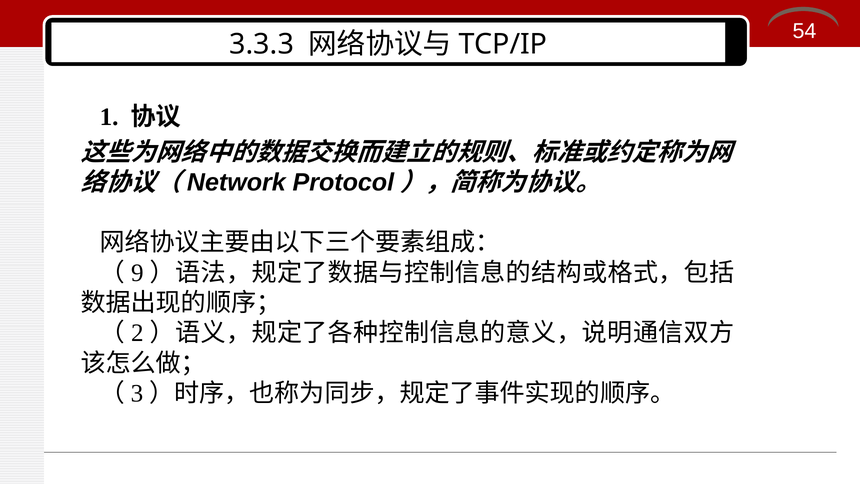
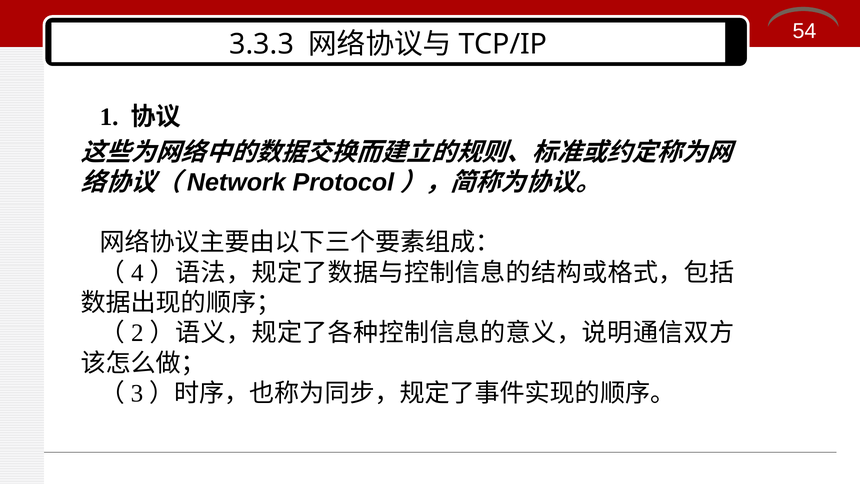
9: 9 -> 4 (137, 273)
